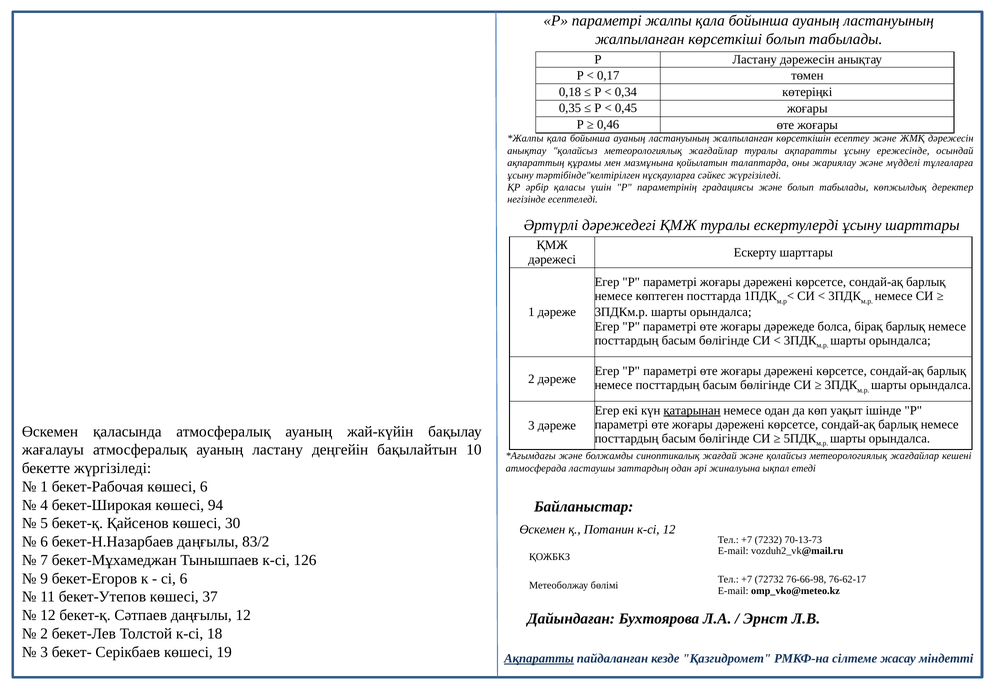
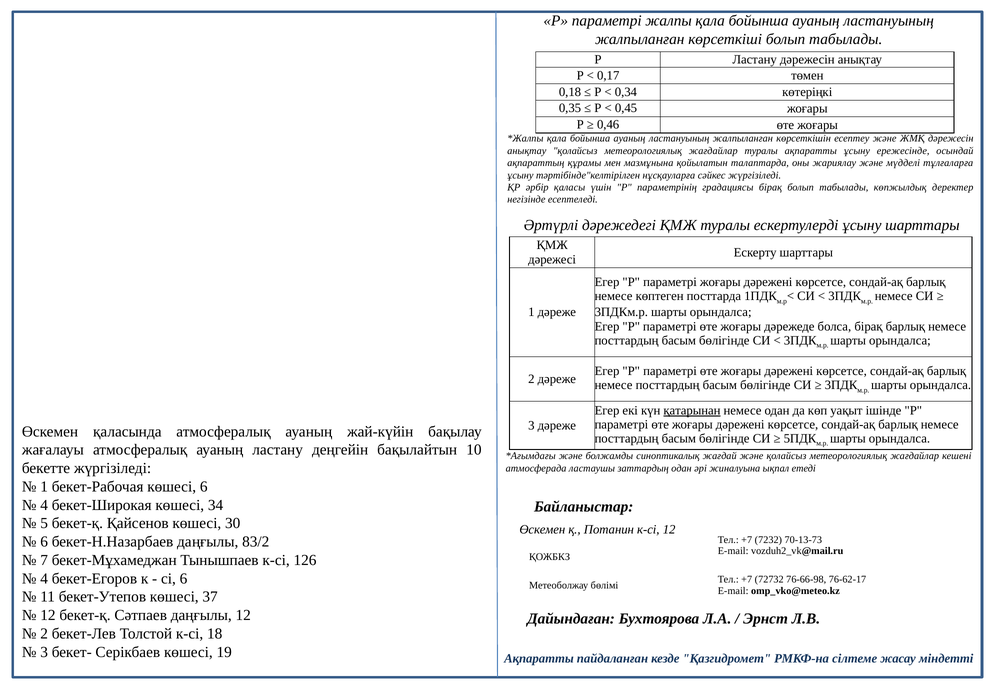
градациясы және: және -> бірақ (770, 187)
94: 94 -> 34 (216, 505)
9: 9 -> 4 (44, 578)
Ақпаратты underline: present -> none (539, 658)
